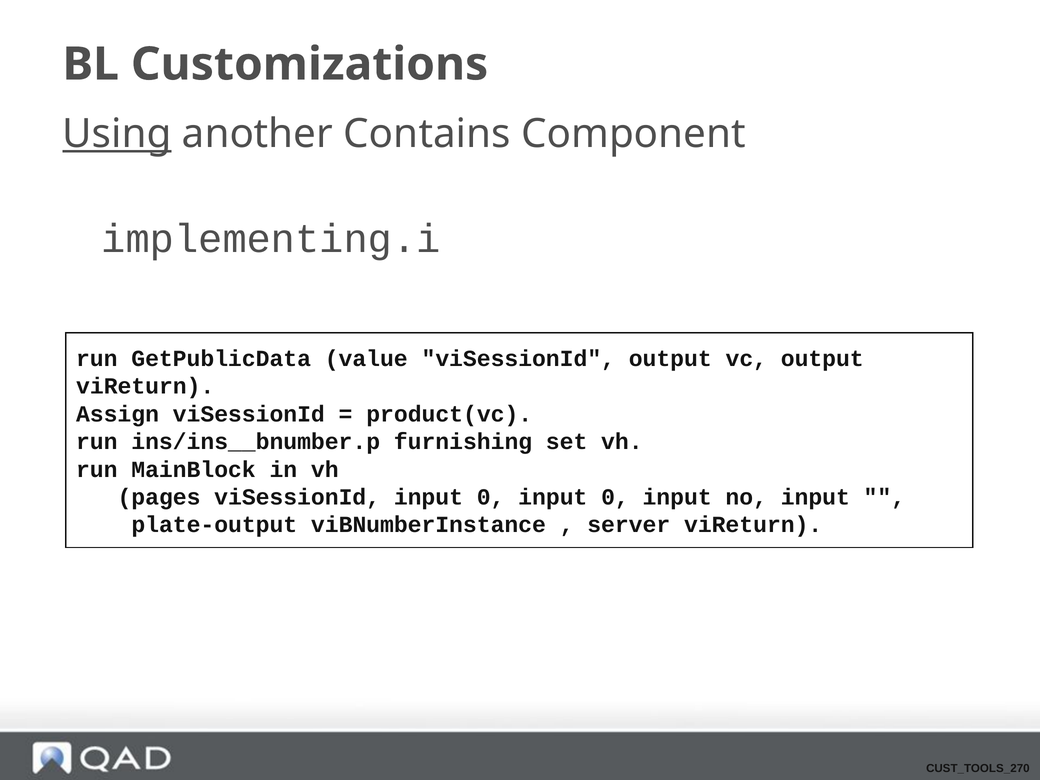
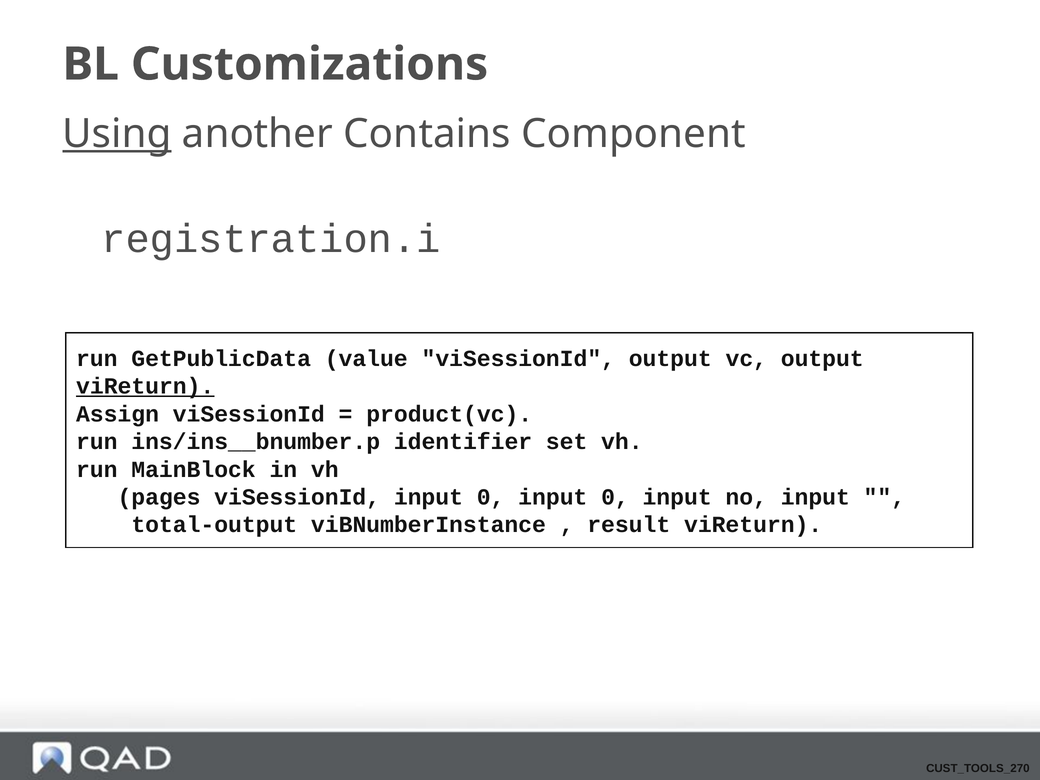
implementing.i: implementing.i -> registration.i (271, 239)
viReturn underline: none -> present (145, 386)
furnishing: furnishing -> identifier (463, 442)
plate-output: plate-output -> total-output (214, 525)
server: server -> result (629, 525)
